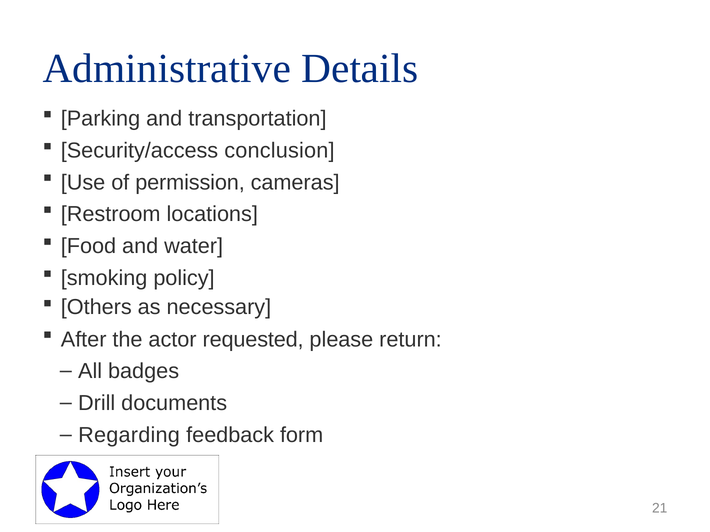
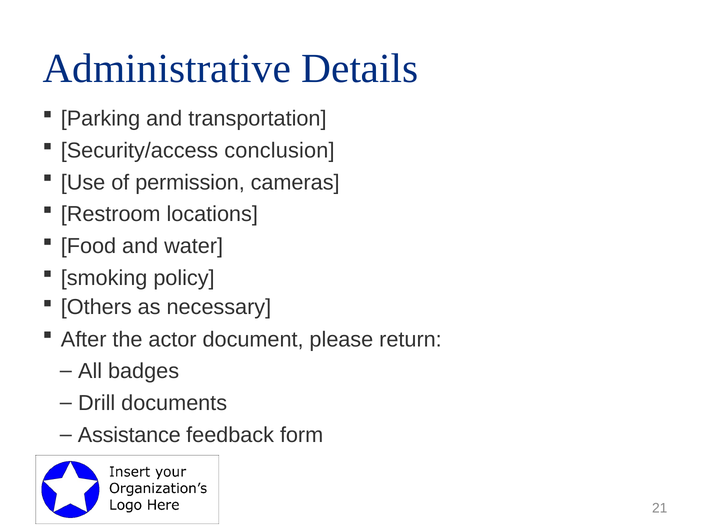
requested: requested -> document (253, 340)
Regarding: Regarding -> Assistance (129, 436)
